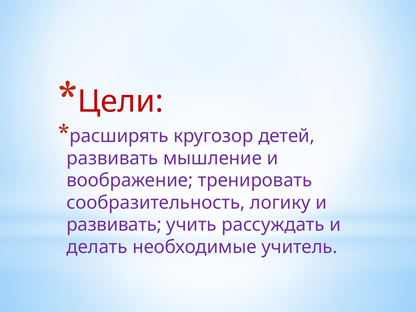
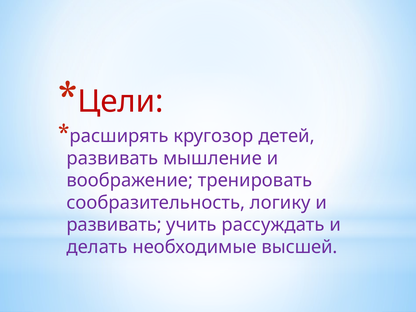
учитель: учитель -> высшей (300, 247)
